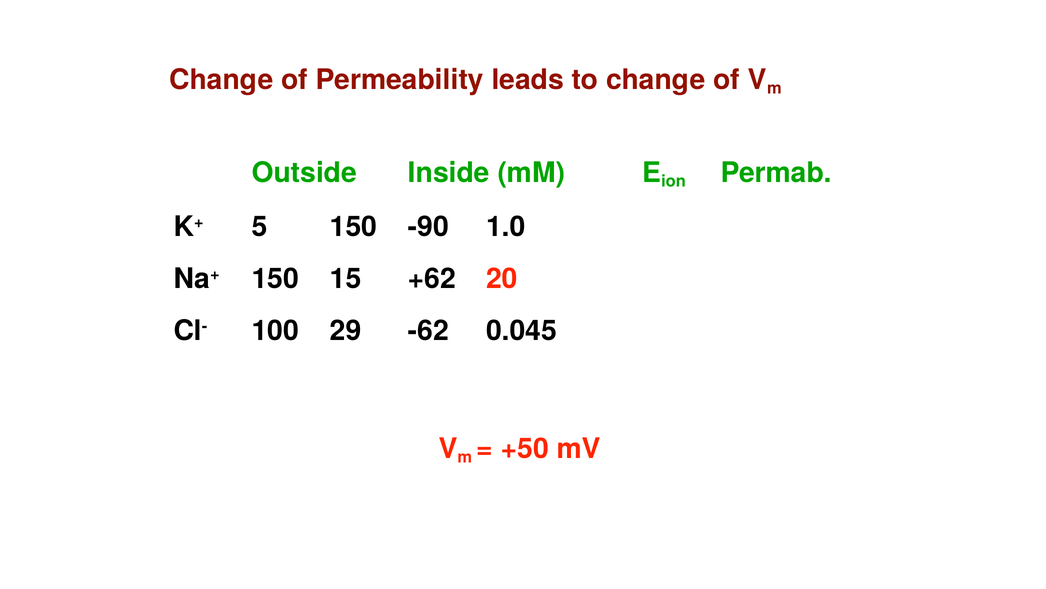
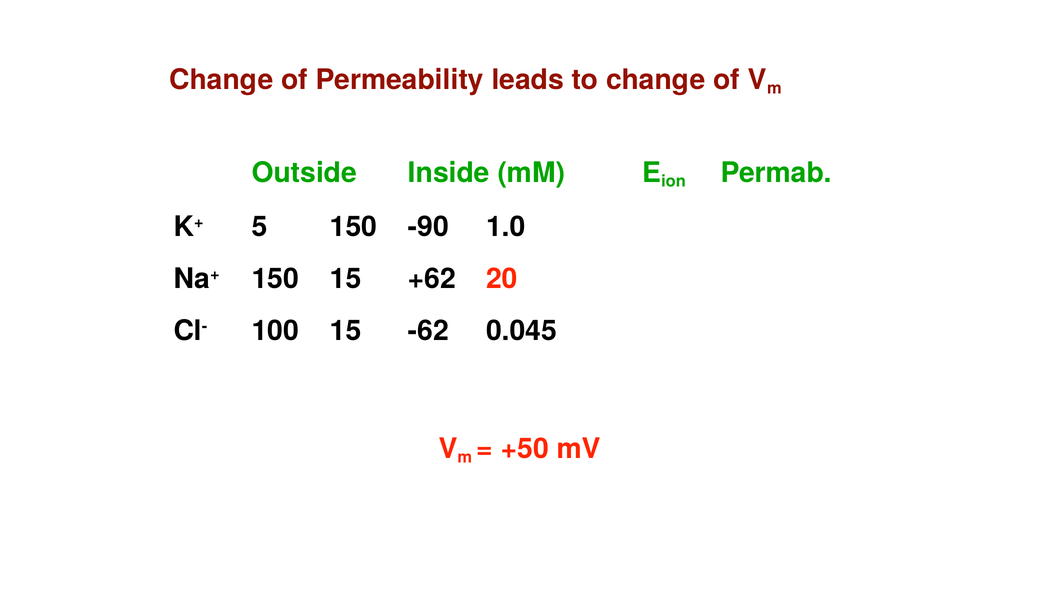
100 29: 29 -> 15 (346, 331)
